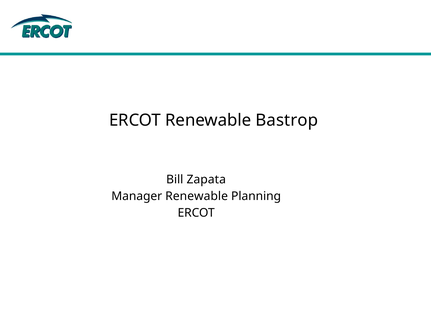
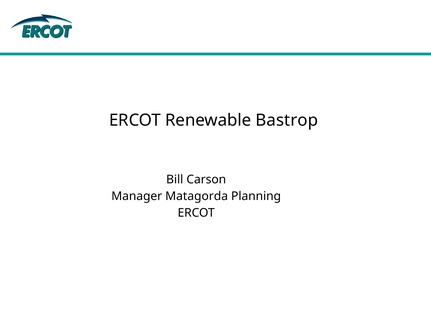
Zapata: Zapata -> Carson (206, 179)
Manager Renewable: Renewable -> Matagorda (197, 196)
